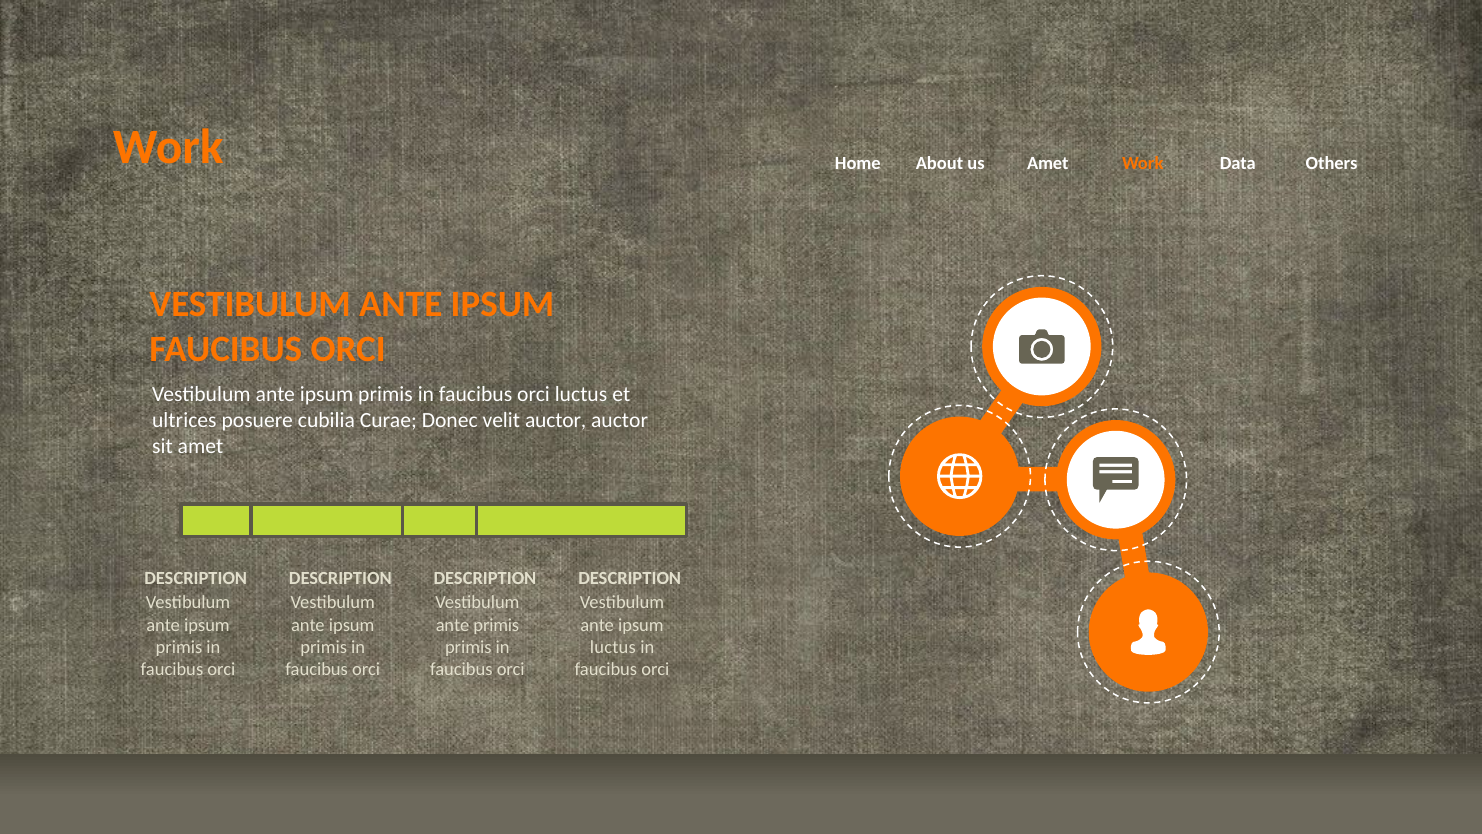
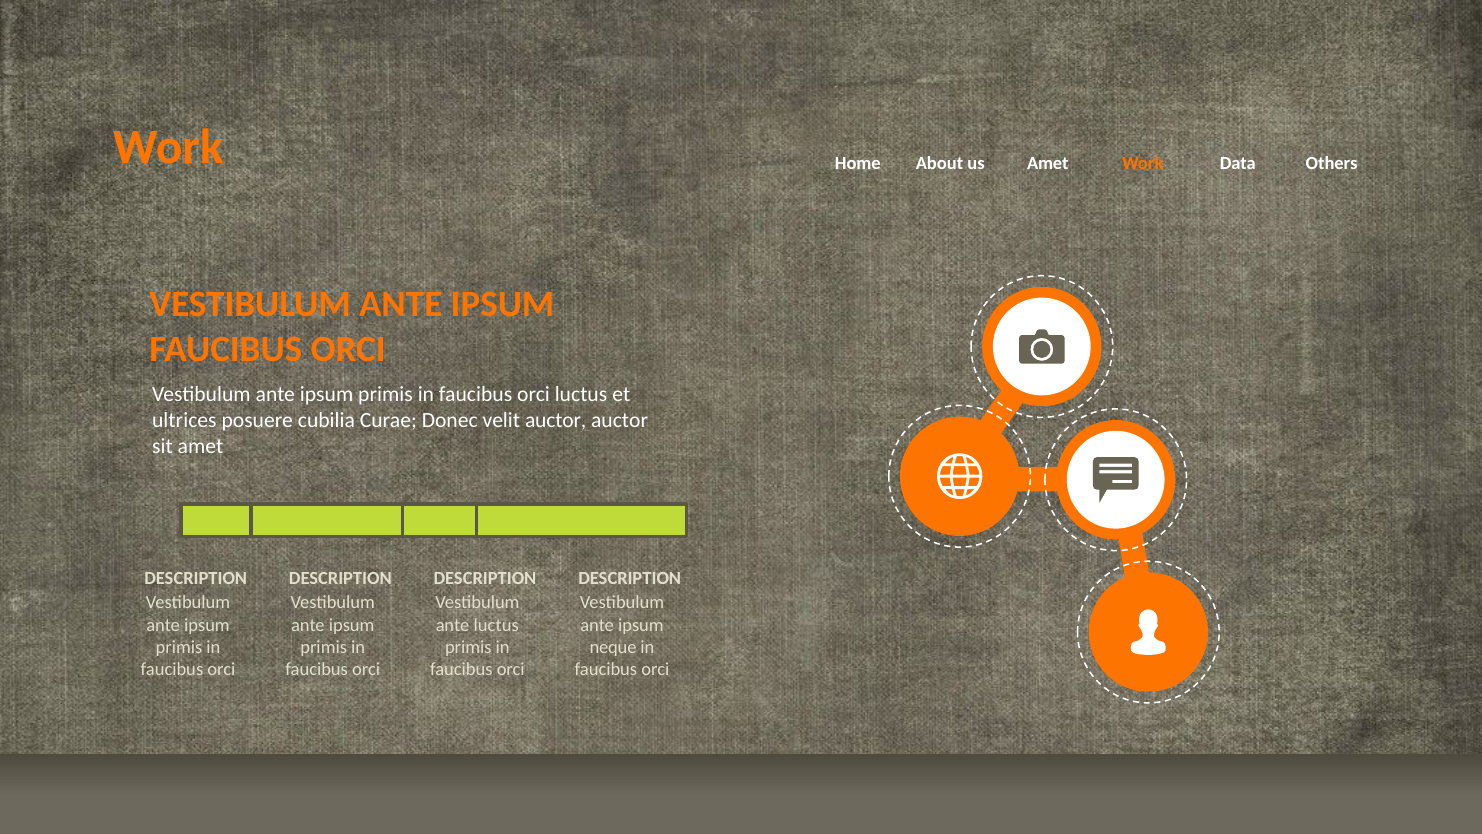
ante primis: primis -> luctus (496, 625)
luctus: luctus -> neque (613, 647)
